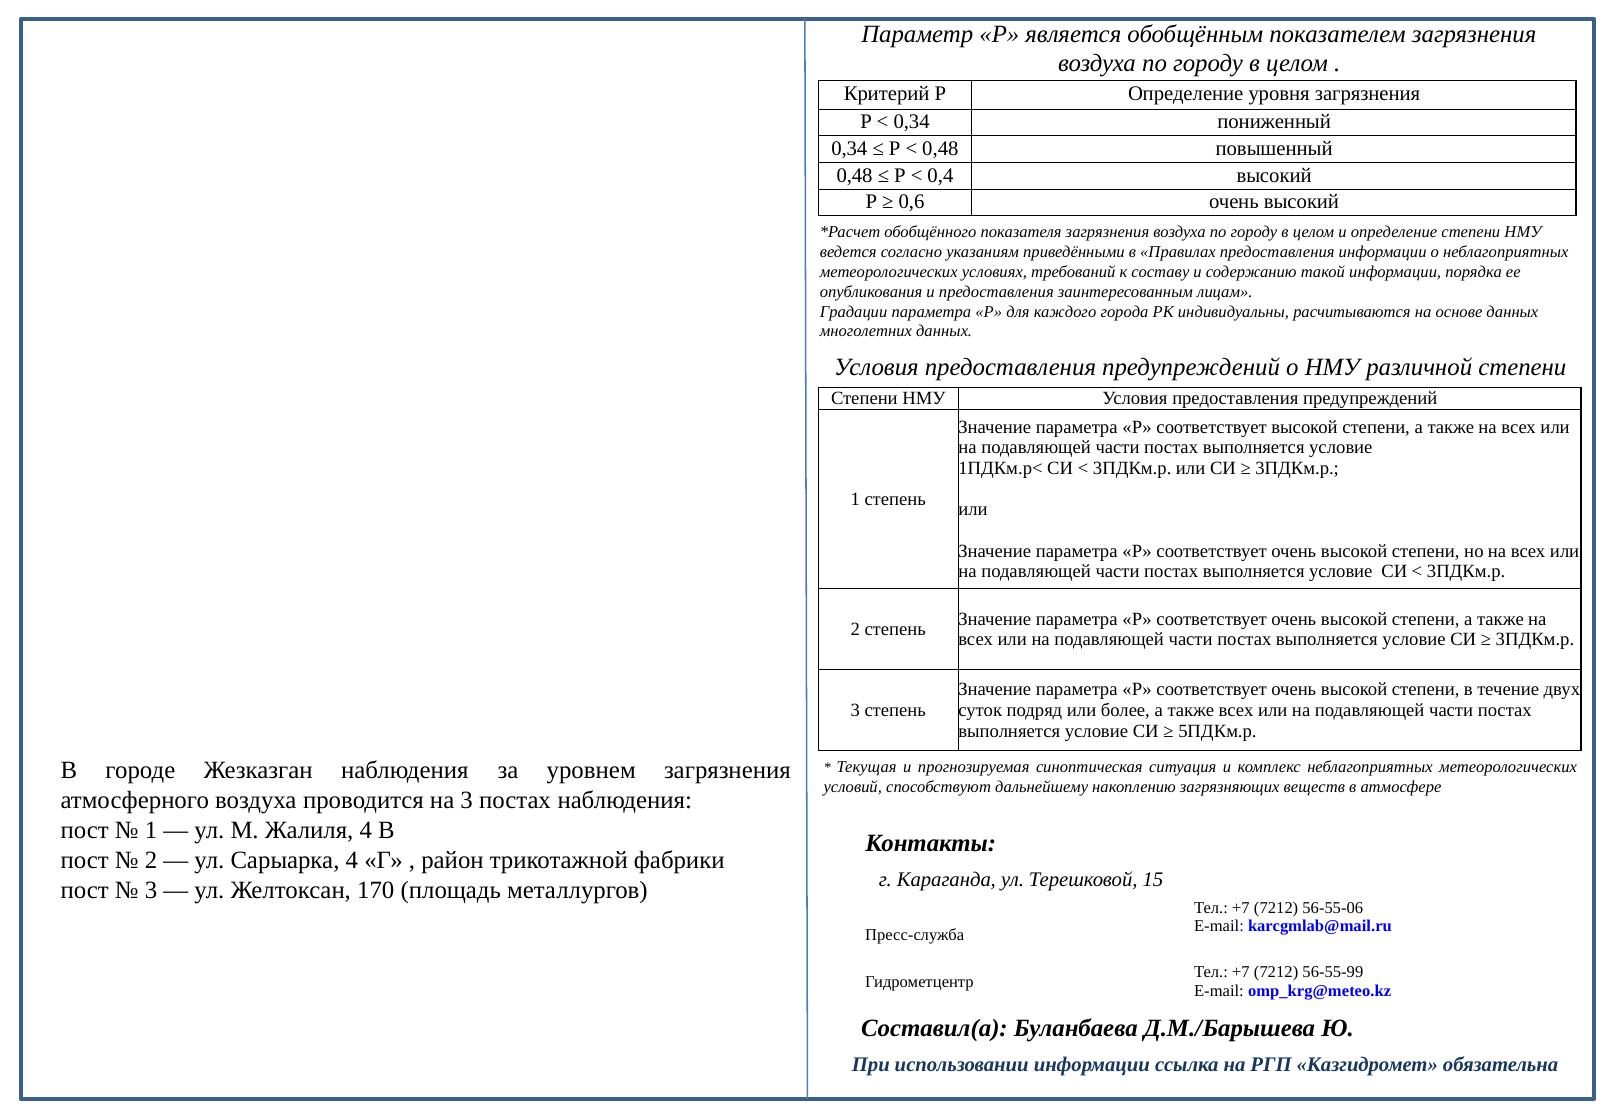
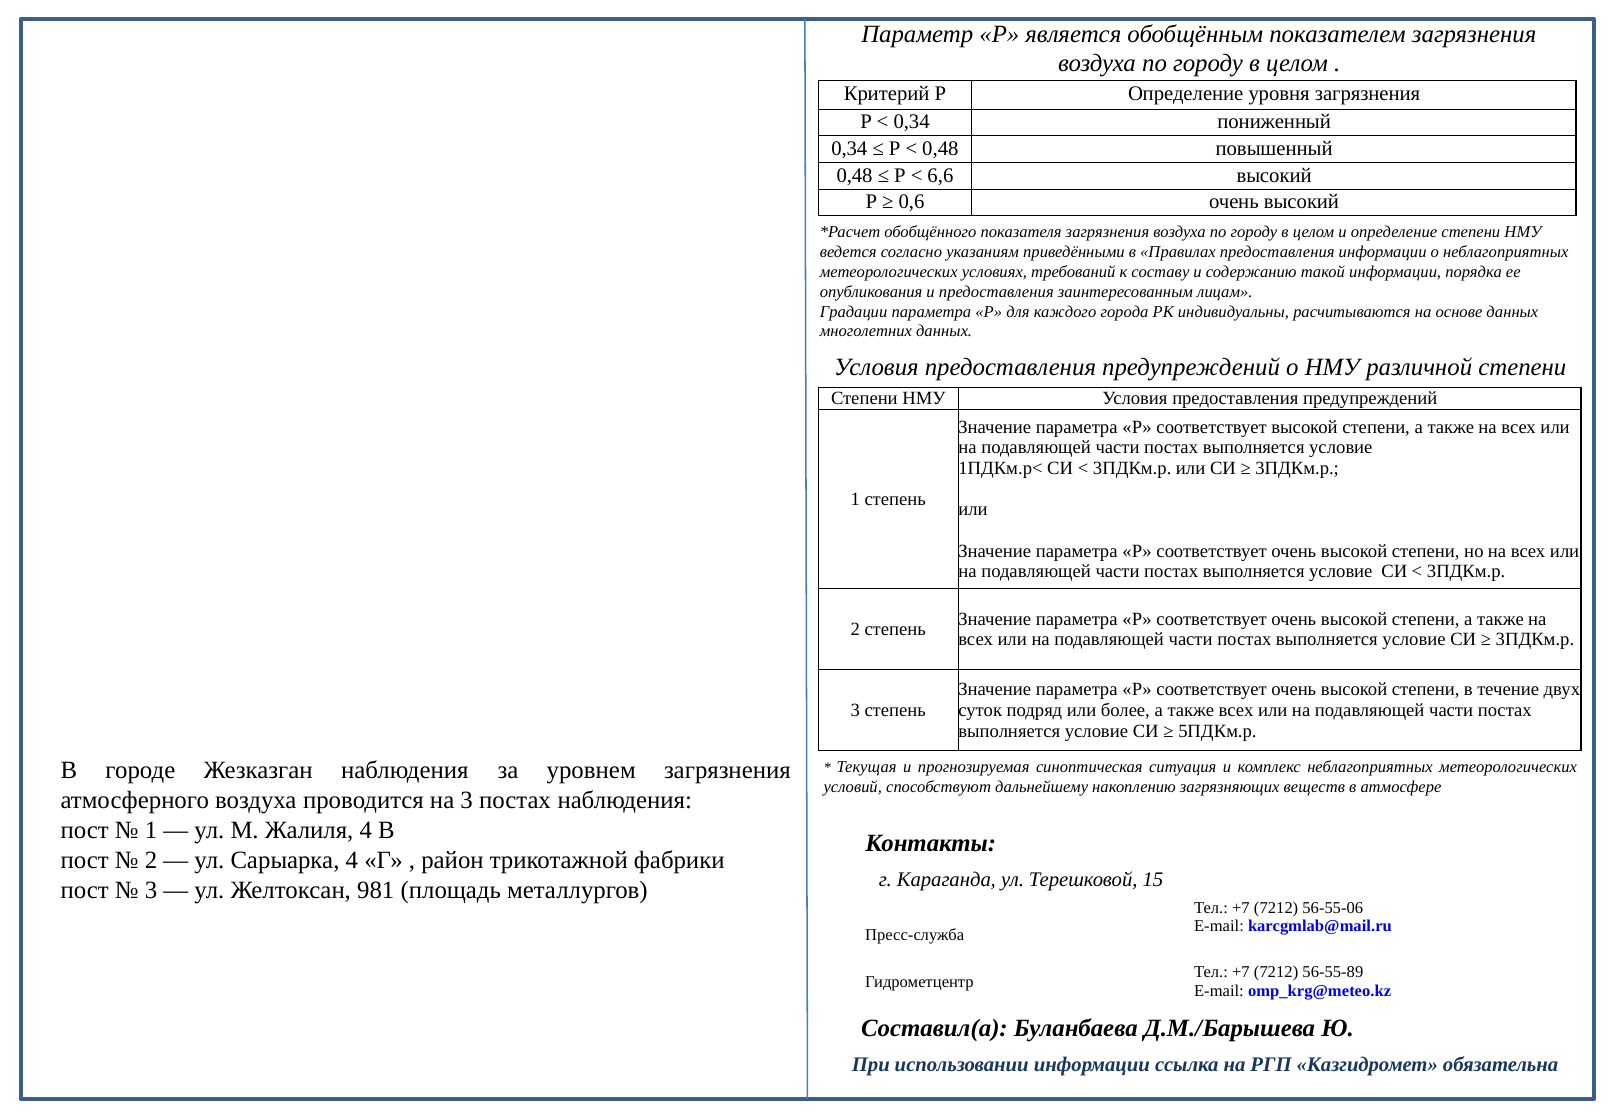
0,4: 0,4 -> 6,6 (940, 175)
170: 170 -> 981 (376, 890)
56-55-99: 56-55-99 -> 56-55-89 (1333, 972)
